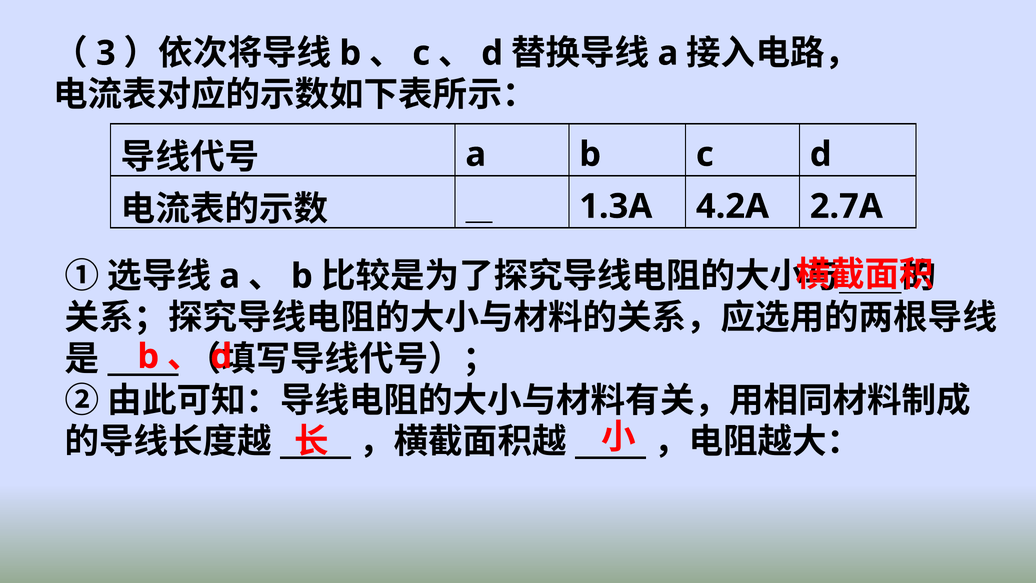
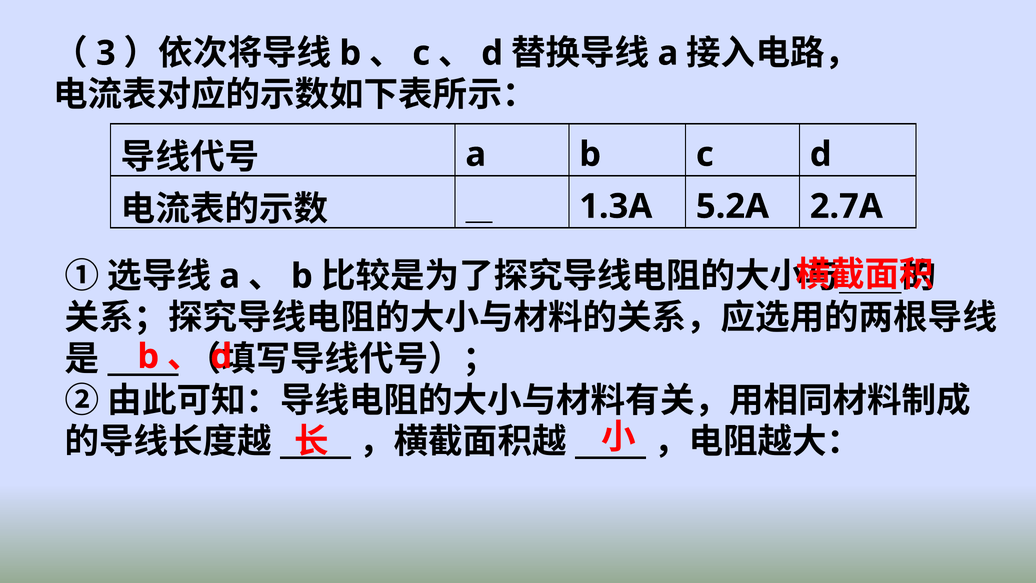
4.2A: 4.2A -> 5.2A (732, 206)
